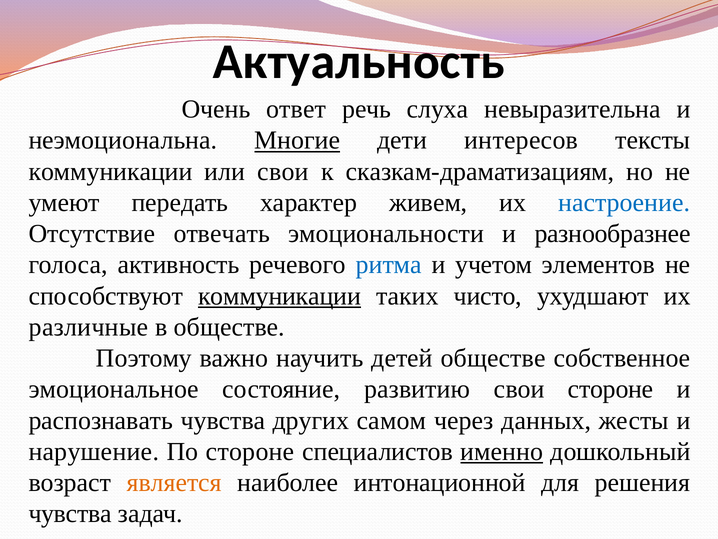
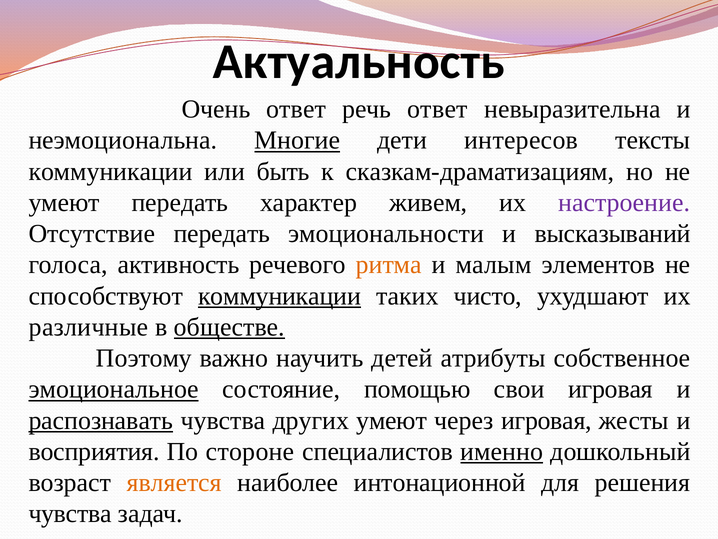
речь слуха: слуха -> ответ (437, 109)
или свои: свои -> быть (283, 171)
настроение colour: blue -> purple (624, 202)
Отсутствие отвечать: отвечать -> передать (222, 234)
разнообразнее: разнообразнее -> высказываний (613, 234)
ритма colour: blue -> orange (389, 265)
учетом: учетом -> малым (494, 265)
обществе underline: none -> present (229, 327)
детей обществе: обществе -> атрибуты (493, 358)
эмоциональное underline: none -> present (114, 389)
развитию: развитию -> помощью (417, 389)
свои стороне: стороне -> игровая (611, 389)
распознавать underline: none -> present (101, 420)
других самом: самом -> умеют (392, 420)
через данных: данных -> игровая (546, 420)
нарушение: нарушение -> восприятия (94, 451)
